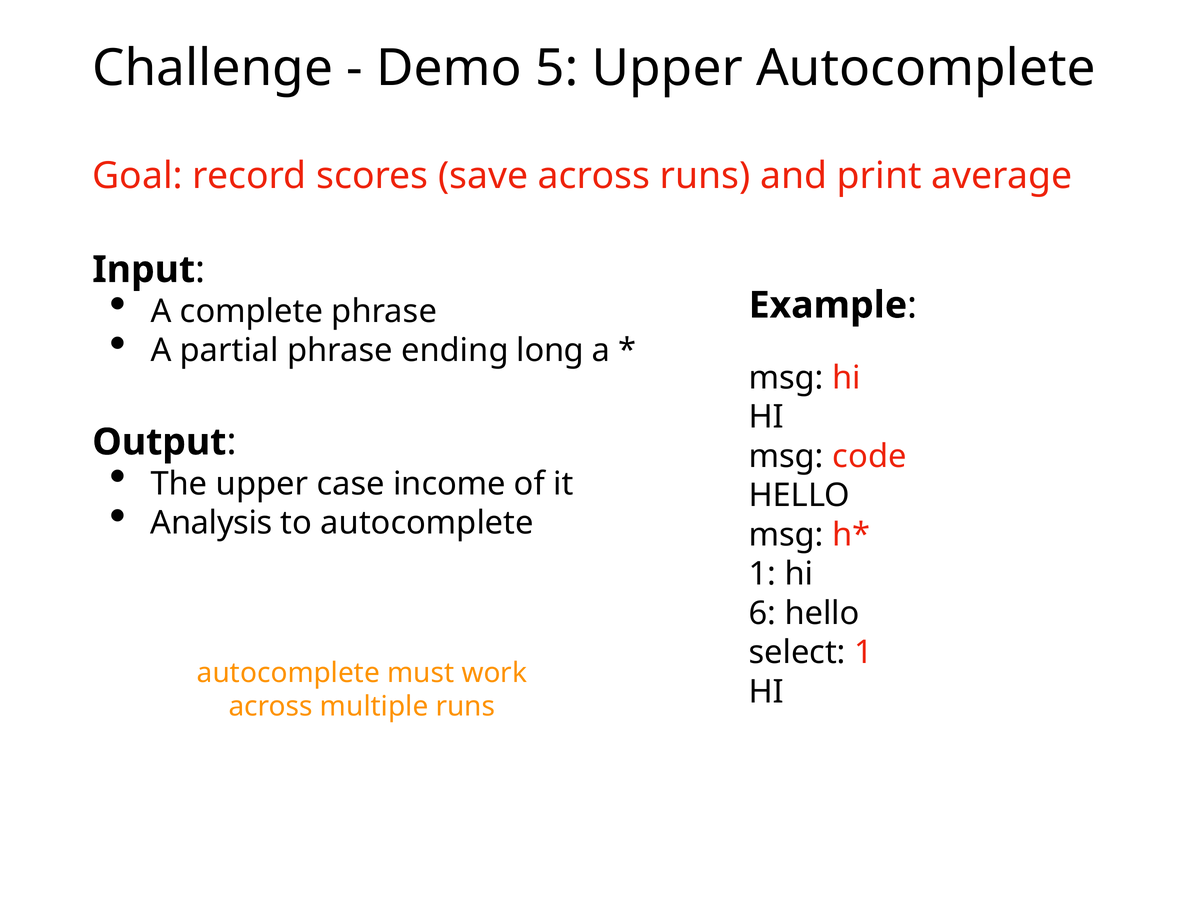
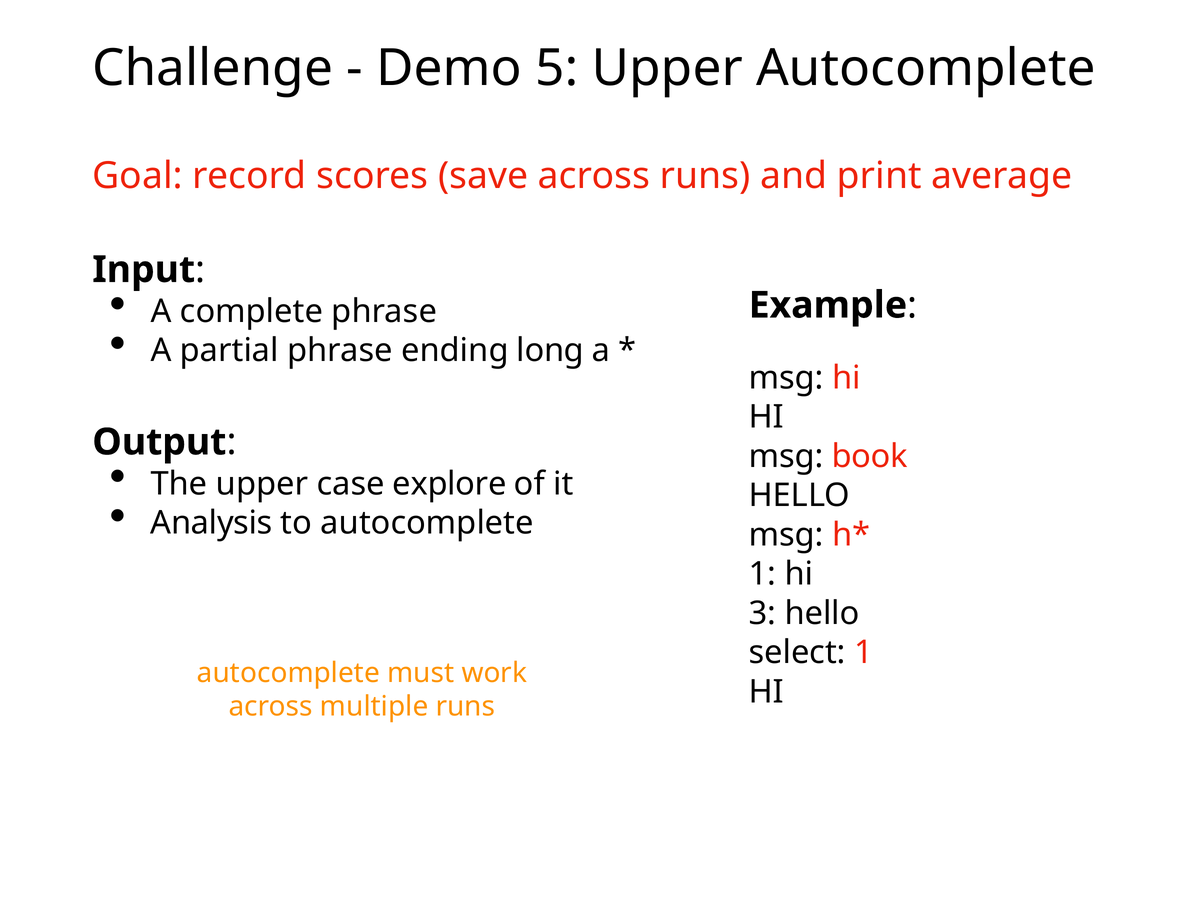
code: code -> book (870, 456)
income: income -> explore (450, 484)
6: 6 -> 3 (762, 613)
